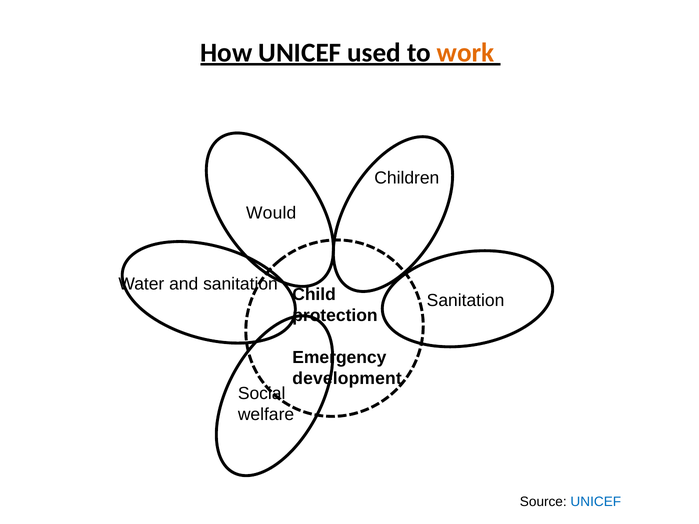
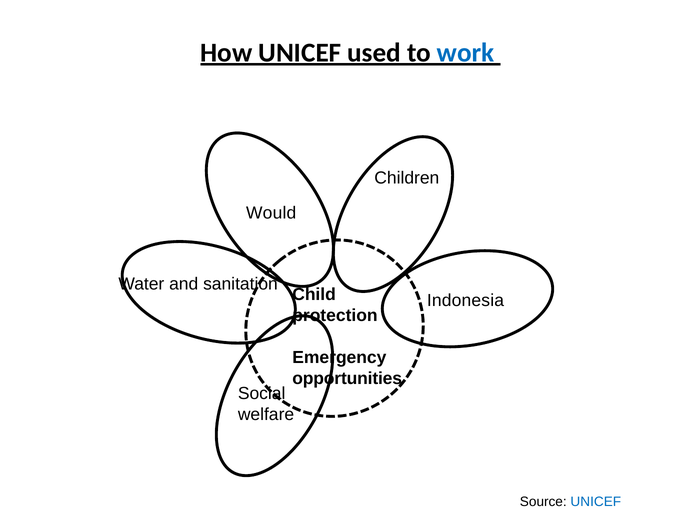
work colour: orange -> blue (466, 53)
Sanitation: Sanitation -> Indonesia (465, 301)
development: development -> opportunities (347, 379)
